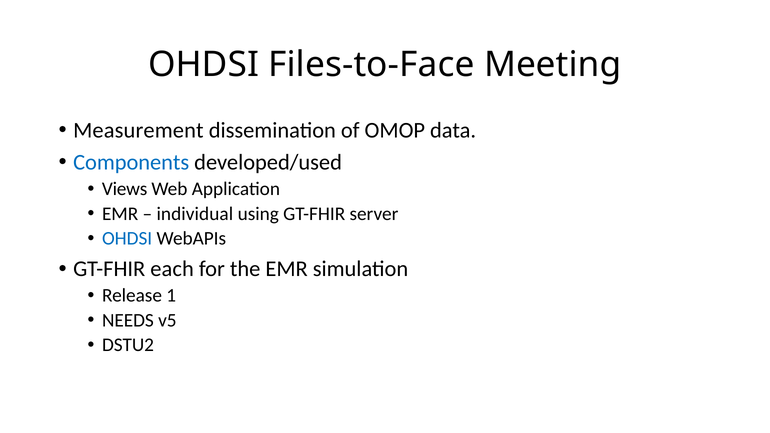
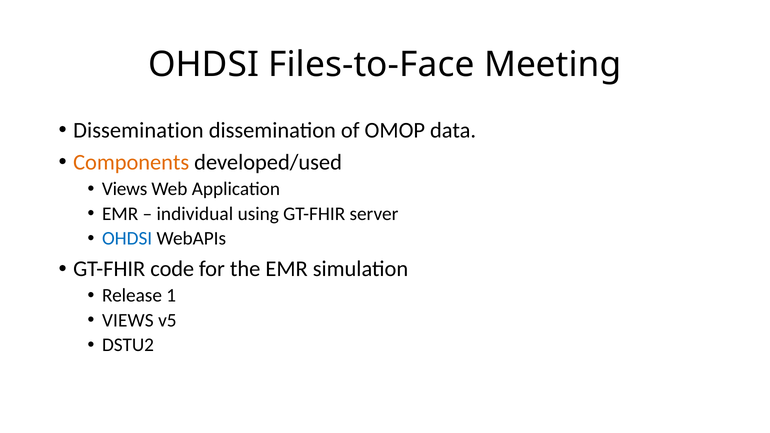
Measurement: Measurement -> Dissemination (138, 130)
Components colour: blue -> orange (131, 162)
each: each -> code (172, 269)
NEEDS: NEEDS -> VIEWS (128, 320)
